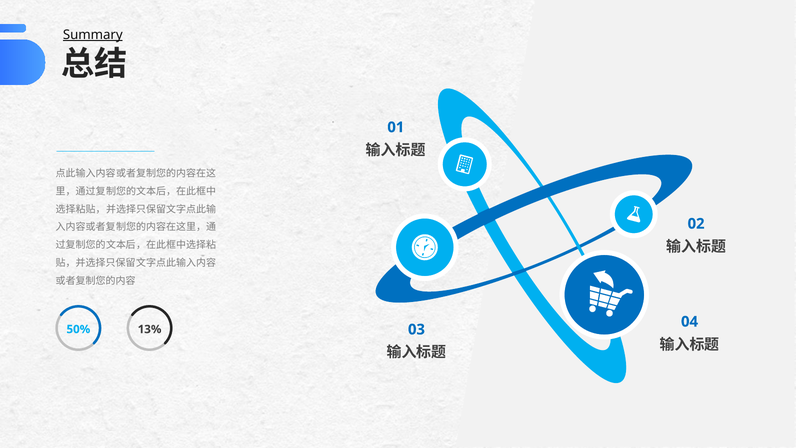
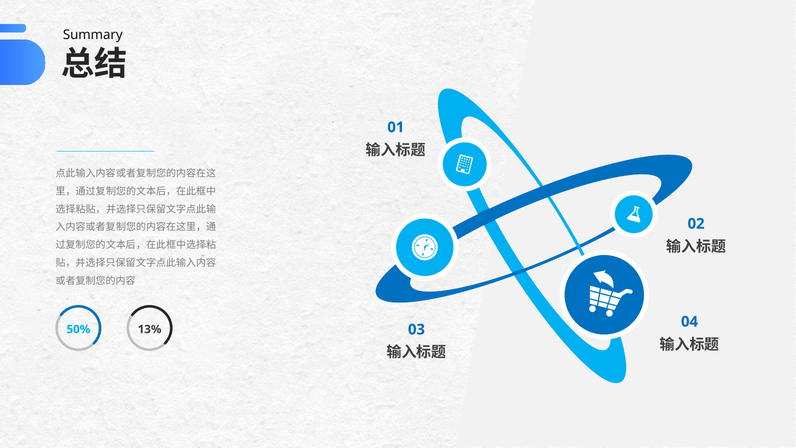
Summary underline: present -> none (93, 35)
